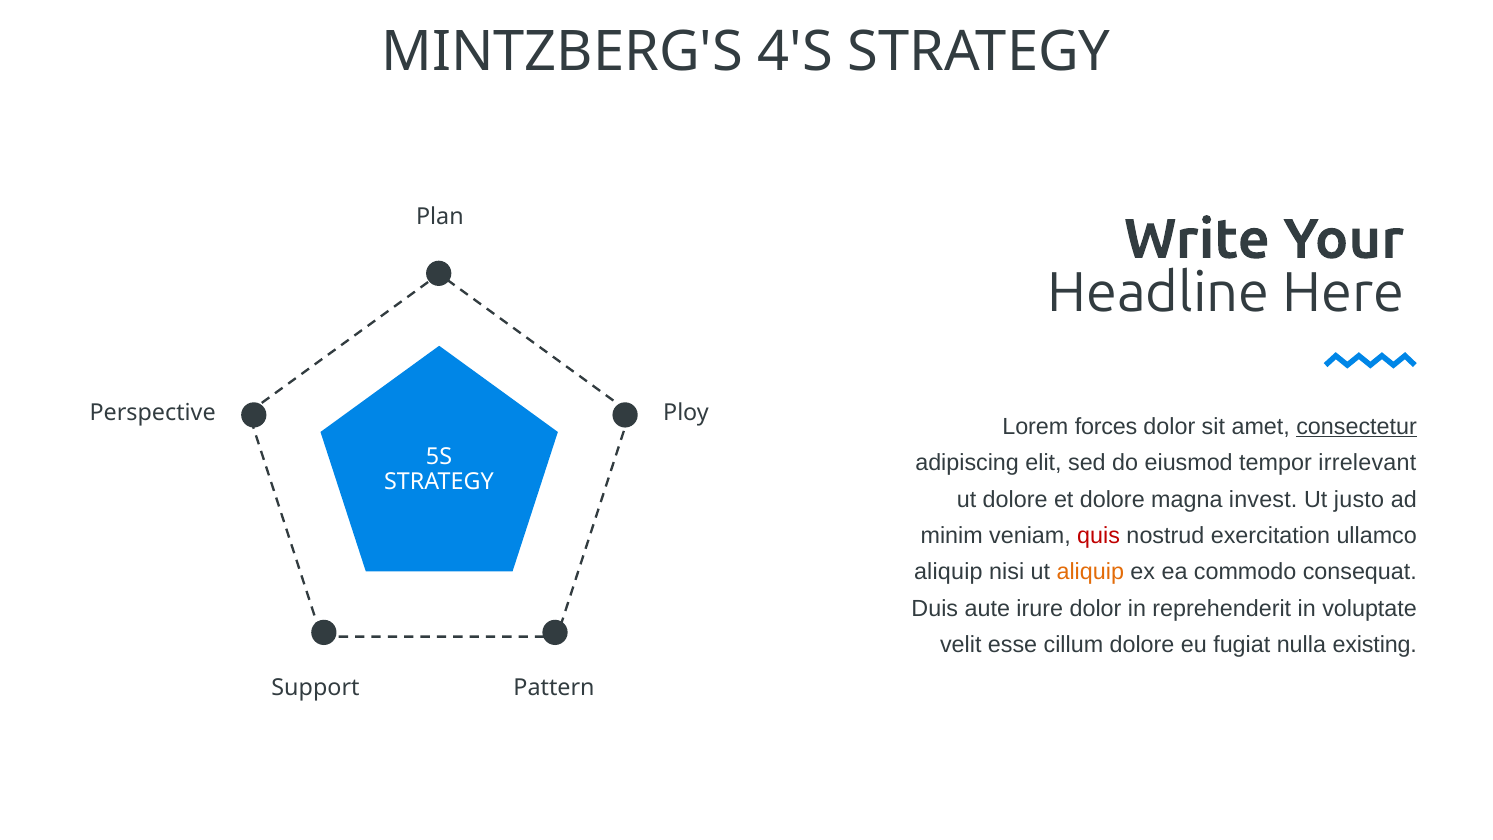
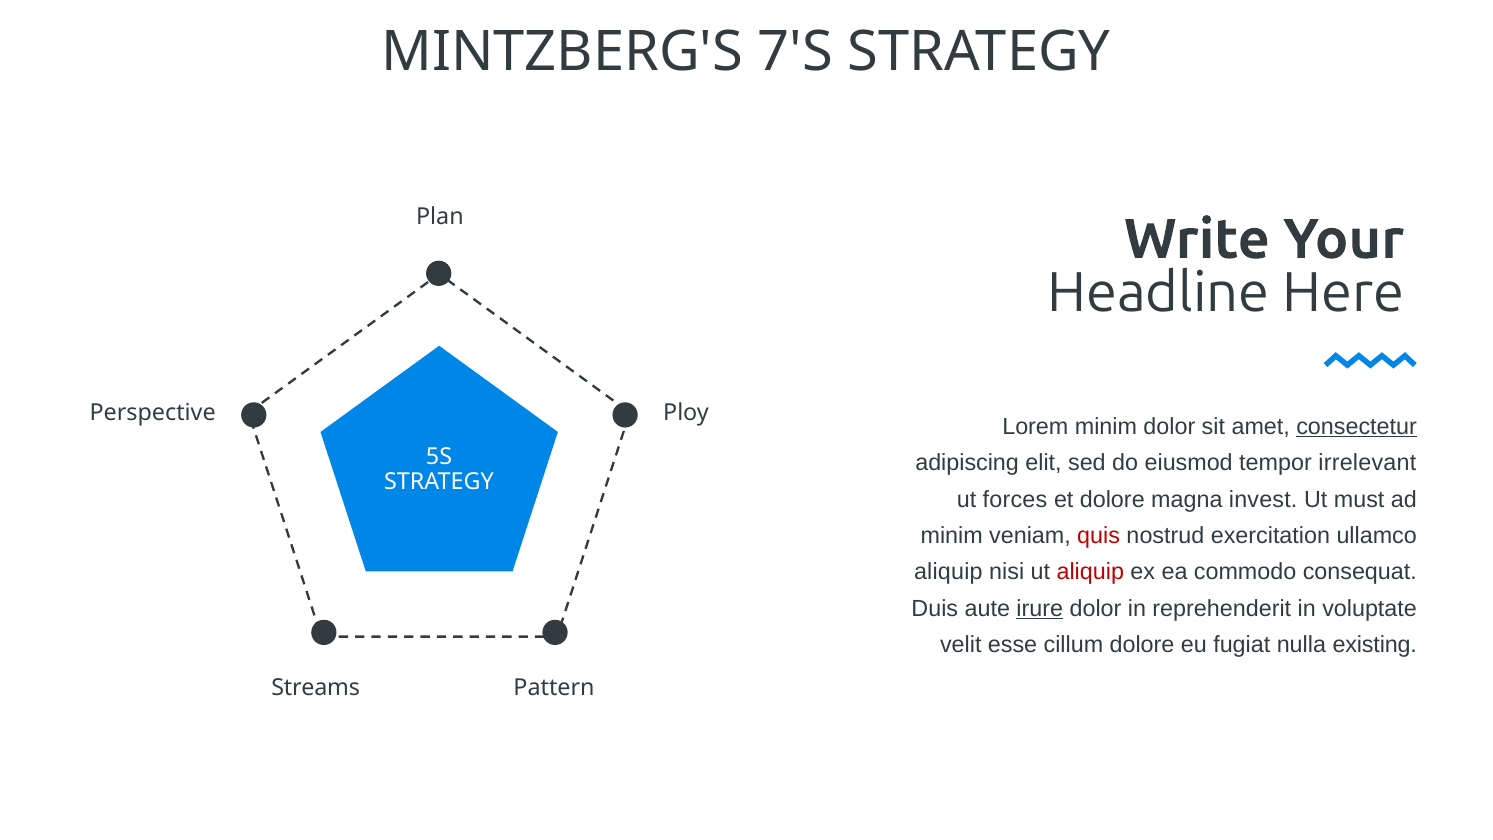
4'S: 4'S -> 7'S (795, 52)
Lorem forces: forces -> minim (1106, 427)
ut dolore: dolore -> forces (1015, 499)
justo: justo -> must (1359, 499)
aliquip colour: orange -> red (1090, 572)
irure underline: none -> present (1040, 609)
Support: Support -> Streams (316, 688)
